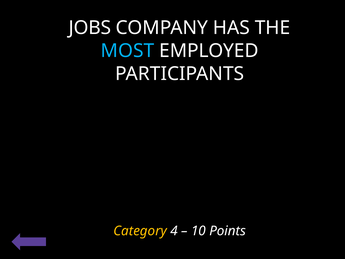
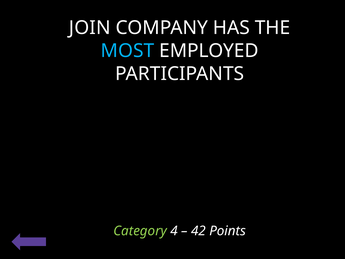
JOBS: JOBS -> JOIN (90, 28)
Category colour: yellow -> light green (140, 231)
10: 10 -> 42 (198, 231)
